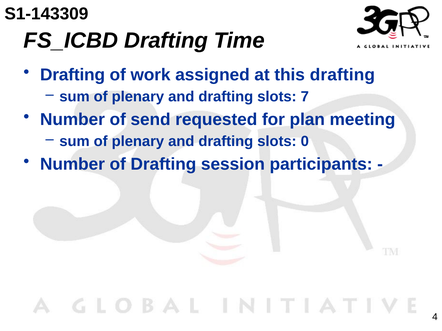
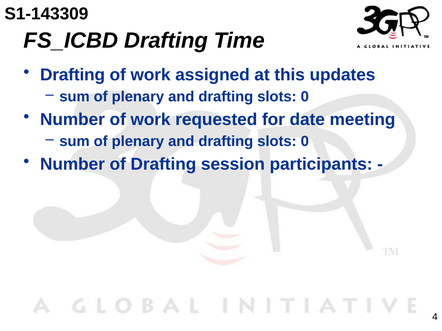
this drafting: drafting -> updates (342, 75)
7: 7 -> 0 (305, 97)
Number of send: send -> work (151, 120)
plan: plan -> date (307, 120)
